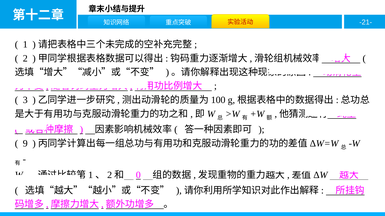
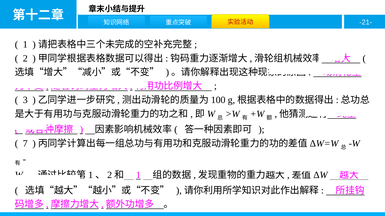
9: 9 -> 7 (25, 144)
0: 0 -> 1 (138, 175)
